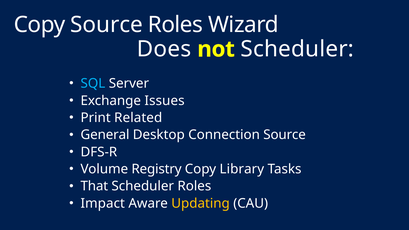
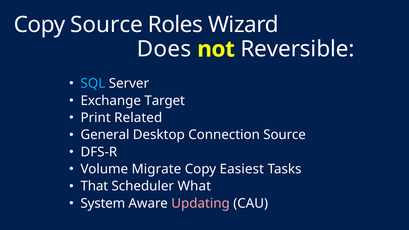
not Scheduler: Scheduler -> Reversible (297, 49)
Issues: Issues -> Target (165, 101)
Registry: Registry -> Migrate (156, 169)
Library: Library -> Easiest (242, 169)
Scheduler Roles: Roles -> What (194, 186)
Impact: Impact -> System (103, 203)
Updating colour: yellow -> pink (201, 203)
